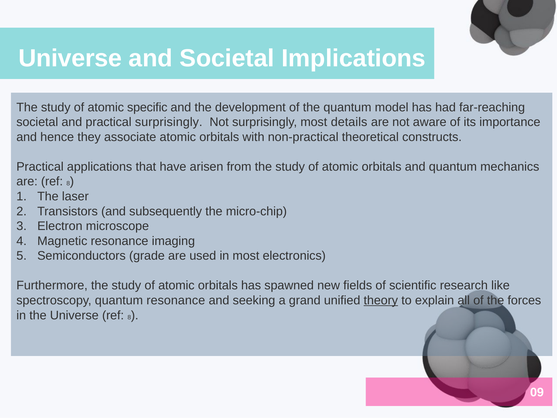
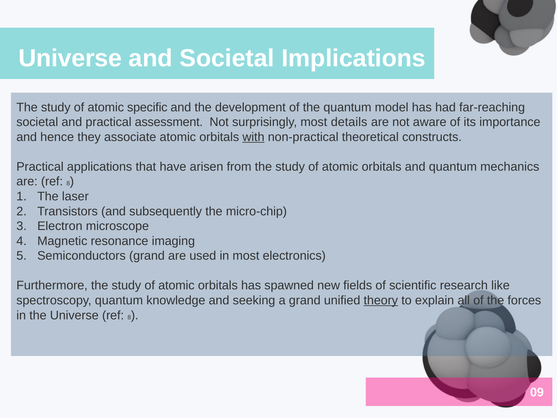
practical surprisingly: surprisingly -> assessment (169, 122)
with underline: none -> present (253, 137)
Semiconductors grade: grade -> grand (147, 256)
quantum resonance: resonance -> knowledge (176, 300)
